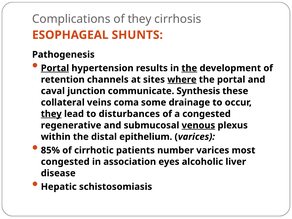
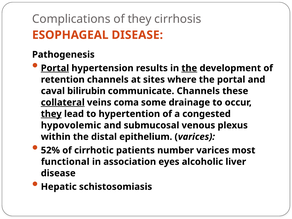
ESOPHAGEAL SHUNTS: SHUNTS -> DISEASE (137, 35)
where underline: present -> none (182, 80)
junction: junction -> bilirubin (86, 91)
communicate Synthesis: Synthesis -> Channels (198, 91)
collateral underline: none -> present (63, 102)
disturbances: disturbances -> hypertention (129, 114)
regenerative: regenerative -> hypovolemic (71, 125)
venous underline: present -> none (198, 125)
85%: 85% -> 52% (50, 150)
congested: congested -> functional (65, 162)
